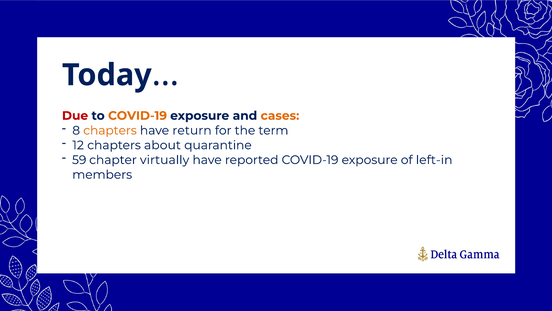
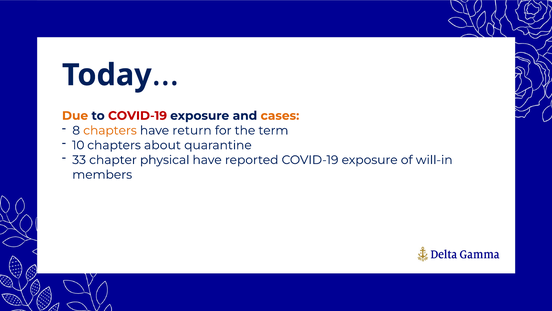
Due colour: red -> orange (75, 116)
COVID-19 colour: orange -> red (138, 116)
12: 12 -> 10 (78, 145)
59: 59 -> 33 (79, 160)
virtually: virtually -> physical (165, 160)
left-in: left-in -> will-in (434, 160)
